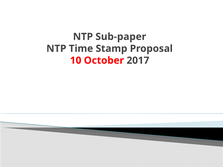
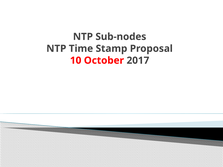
Sub-paper: Sub-paper -> Sub-nodes (121, 37)
